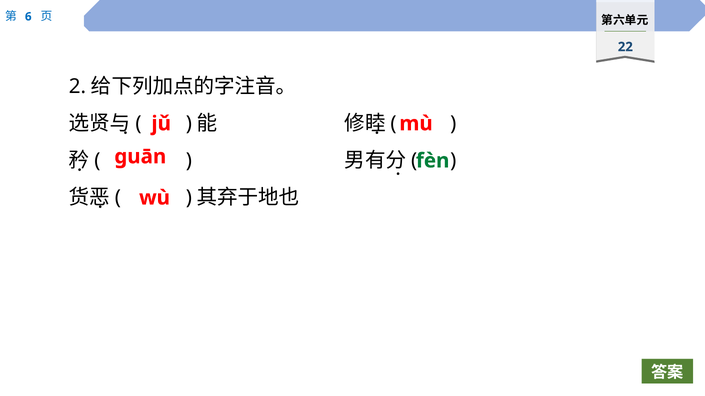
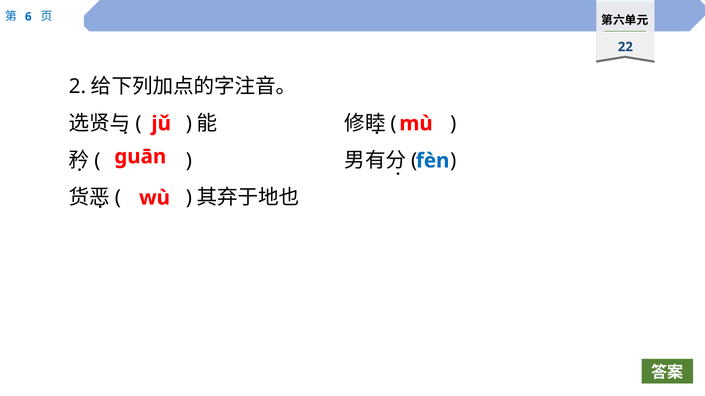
fèn colour: green -> blue (433, 161)
